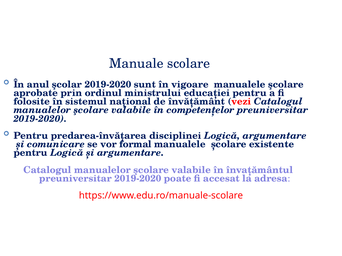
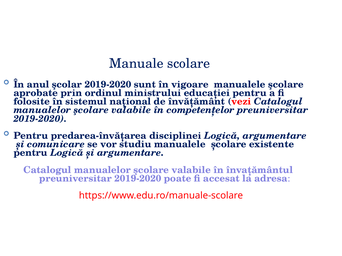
formal: formal -> studiu (135, 145)
